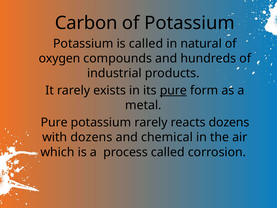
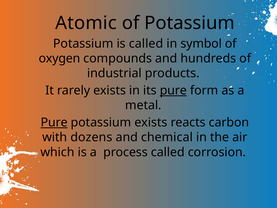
Carbon: Carbon -> Atomic (86, 23)
natural: natural -> symbol (201, 44)
Pure underline: none -> present (54, 122)
potassium rarely: rarely -> exists (151, 122)
reacts dozens: dozens -> carbon (229, 122)
